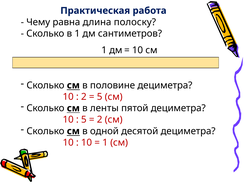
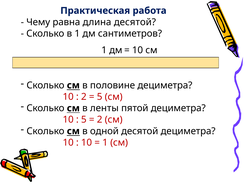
длина полоску: полоску -> десятой (135, 22)
